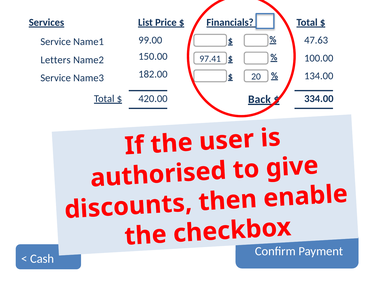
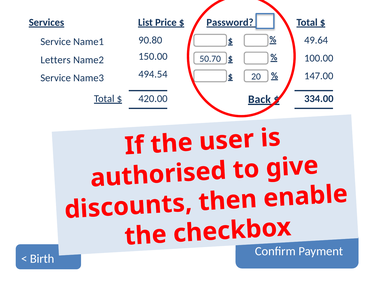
Financials: Financials -> Password (230, 23)
99.00: 99.00 -> 90.80 (150, 40)
47.63: 47.63 -> 49.64 (316, 40)
97.41: 97.41 -> 50.70 (210, 59)
182.00: 182.00 -> 494.54 (153, 74)
134.00: 134.00 -> 147.00 (319, 76)
Cash: Cash -> Birth (42, 259)
